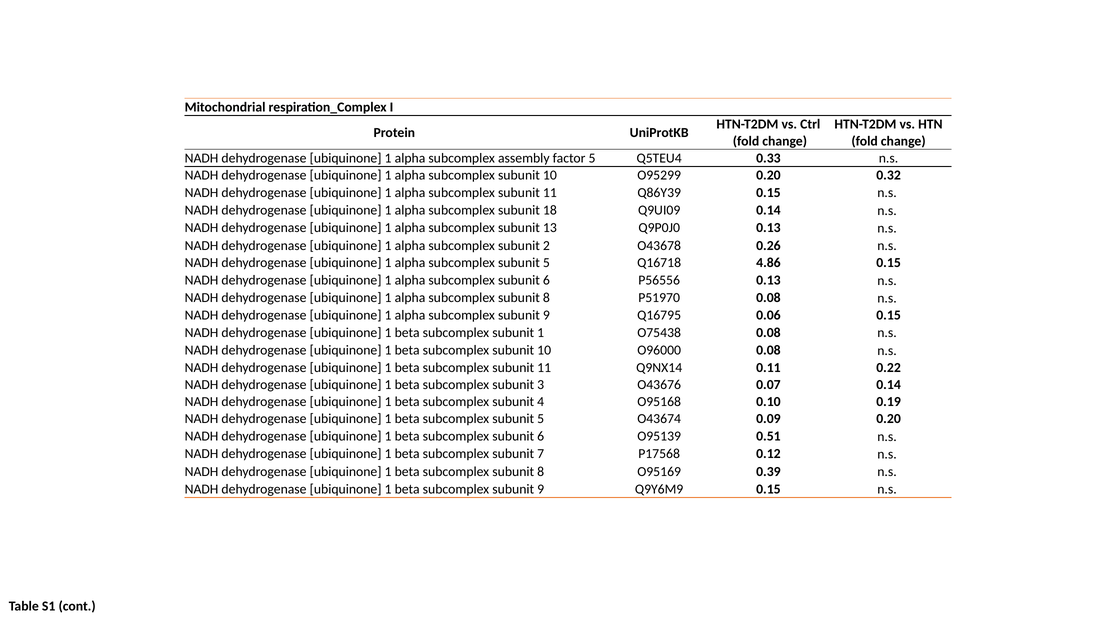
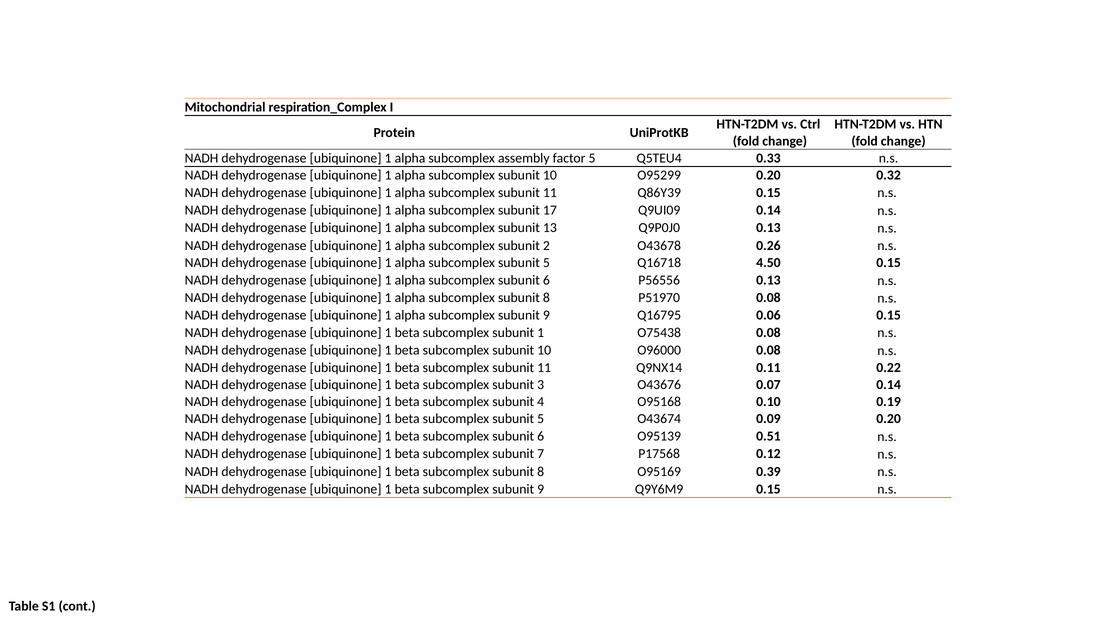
18: 18 -> 17 (550, 210)
4.86: 4.86 -> 4.50 (768, 263)
